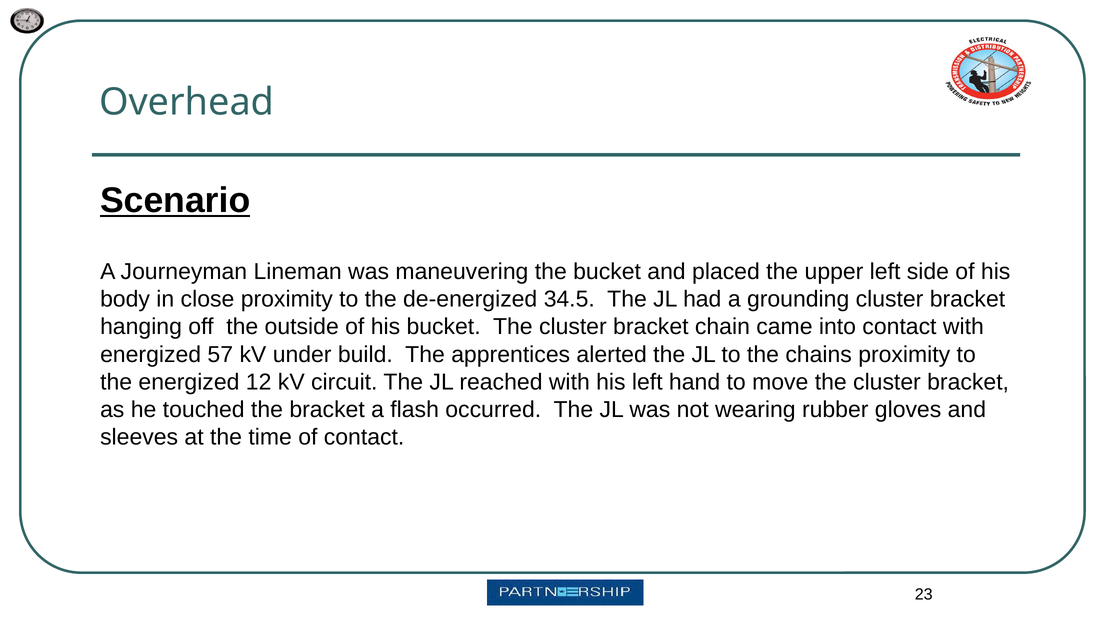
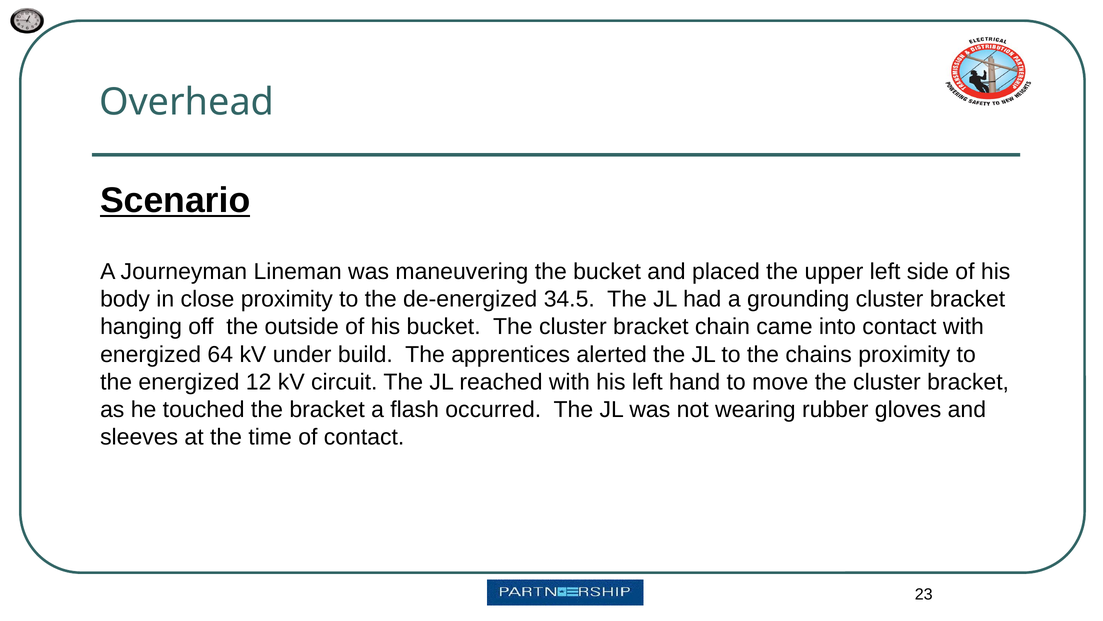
57: 57 -> 64 (220, 354)
